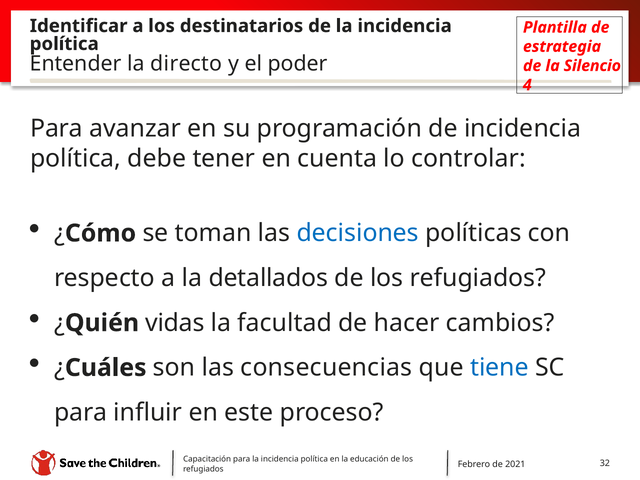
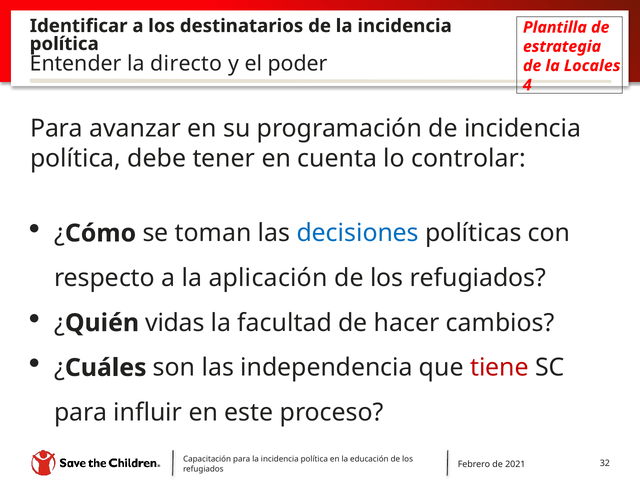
Silencio: Silencio -> Locales (592, 66)
detallados: detallados -> aplicación (268, 278)
consecuencias: consecuencias -> independencia (327, 368)
tiene colour: blue -> red (499, 368)
